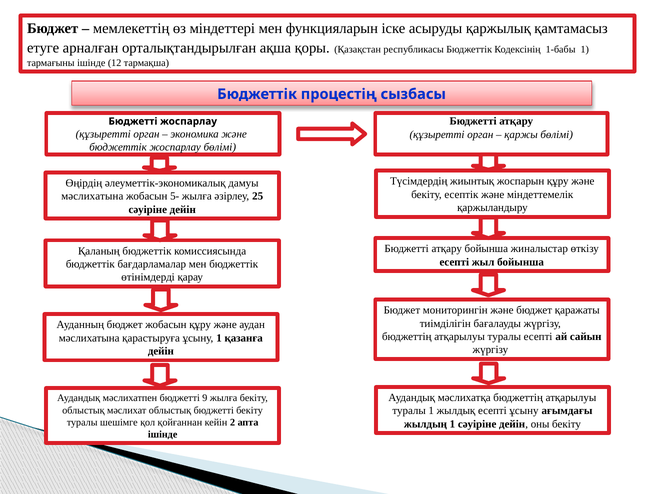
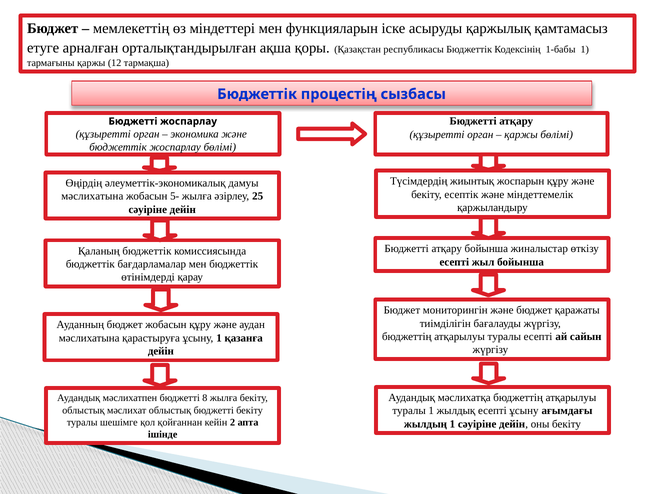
тармағыны ішінде: ішінде -> қаржы (91, 63)
9: 9 -> 8 (205, 398)
